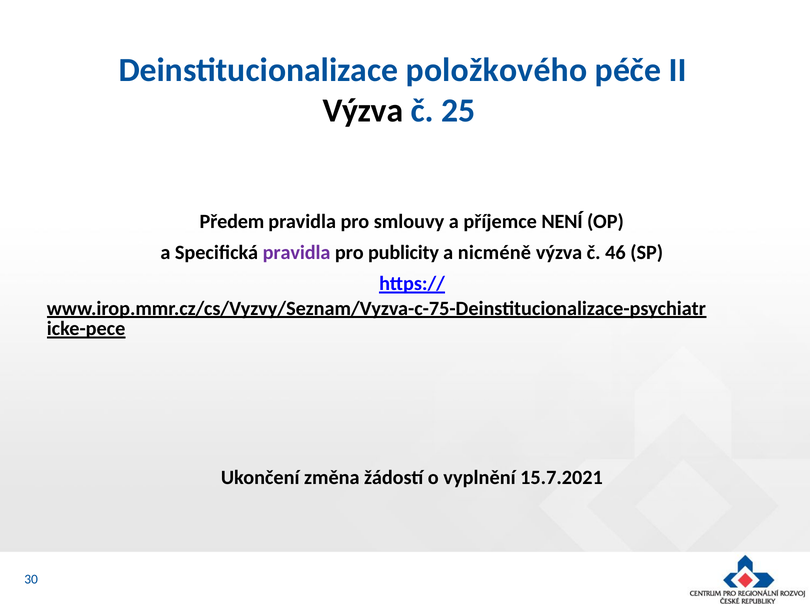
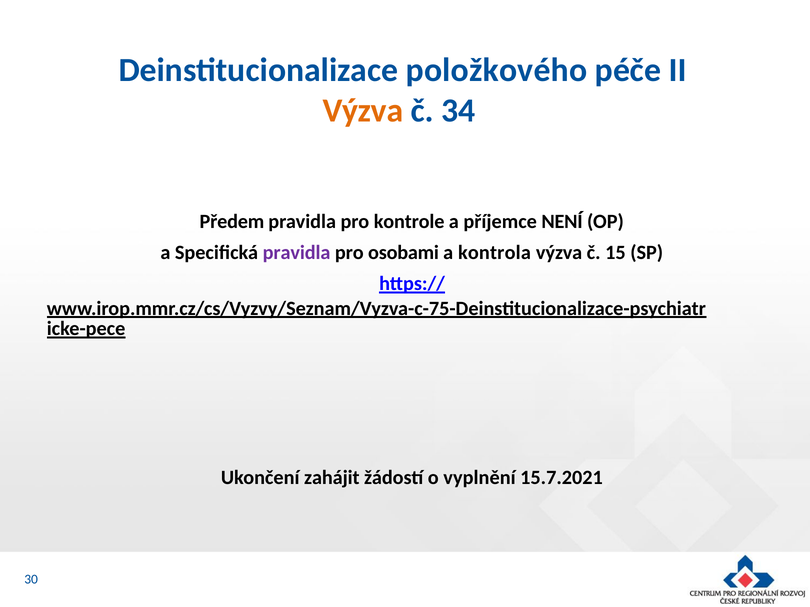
Výzva colour: black -> orange (363, 111)
25: 25 -> 34 (458, 111)
smlouvy: smlouvy -> kontrole (409, 222)
publicity: publicity -> osobami (404, 253)
nicméně: nicméně -> kontrola (494, 253)
46: 46 -> 15 (615, 253)
změna: změna -> zahájit (332, 478)
